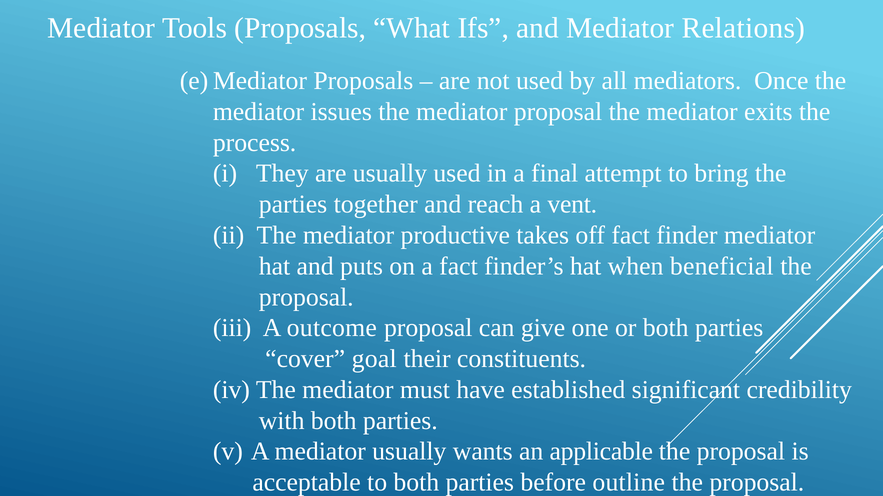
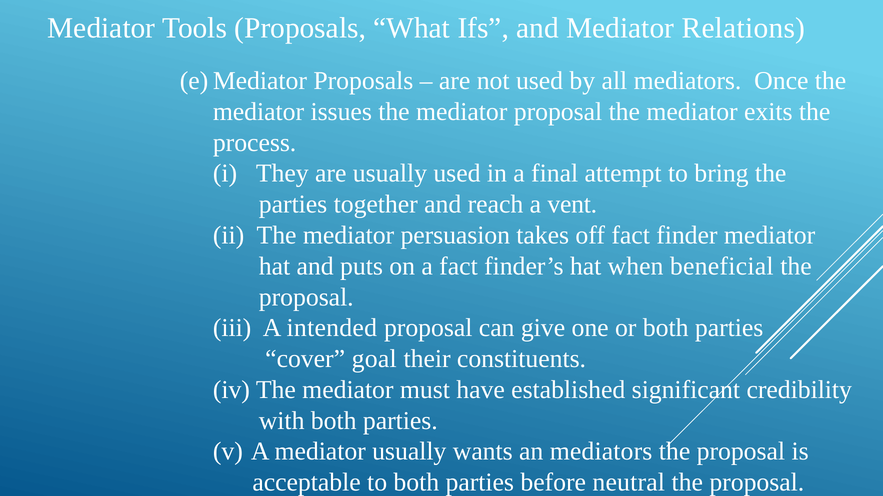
productive: productive -> persuasion (455, 236)
outcome: outcome -> intended (332, 328)
an applicable: applicable -> mediators (601, 452)
outline: outline -> neutral (629, 483)
